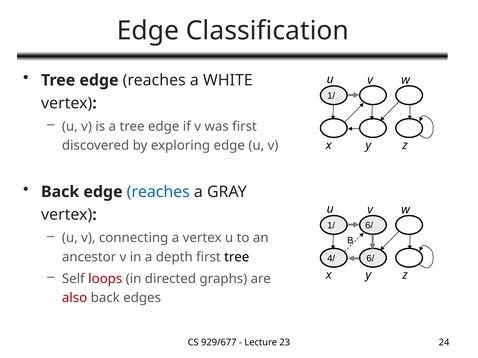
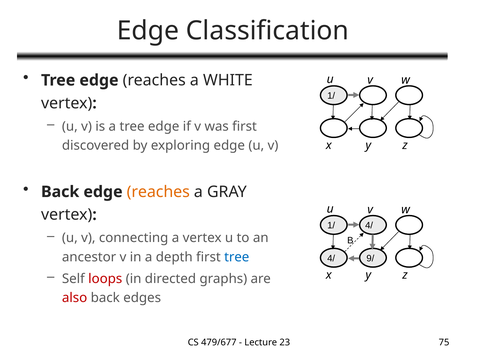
reaches colour: blue -> orange (158, 192)
1/ 6/: 6/ -> 4/ (369, 226)
tree colour: black -> blue (237, 257)
4/ 6/: 6/ -> 9/ (370, 259)
929/677: 929/677 -> 479/677 (219, 343)
24: 24 -> 75 (444, 343)
